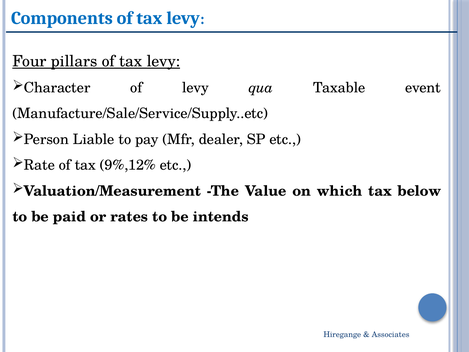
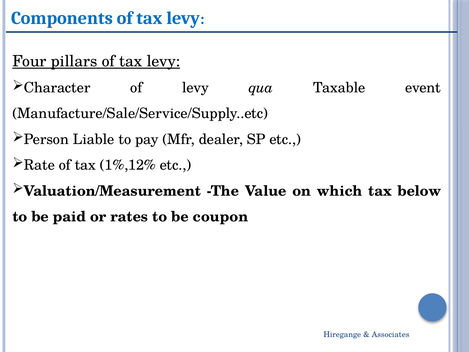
9%,12%: 9%,12% -> 1%,12% (128, 165)
intends: intends -> coupon (221, 217)
